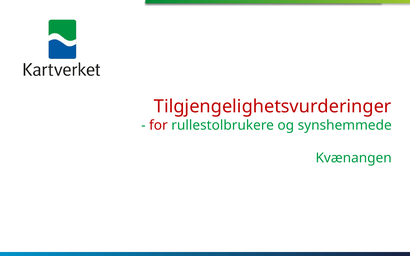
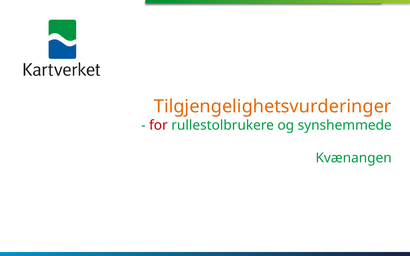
Tilgjengelighetsvurderinger colour: red -> orange (273, 106)
